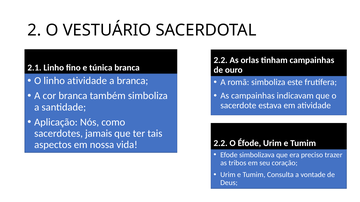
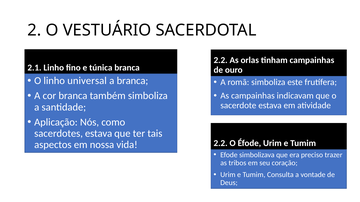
linho atividade: atividade -> universal (87, 81)
sacerdotes jamais: jamais -> estava (99, 134)
